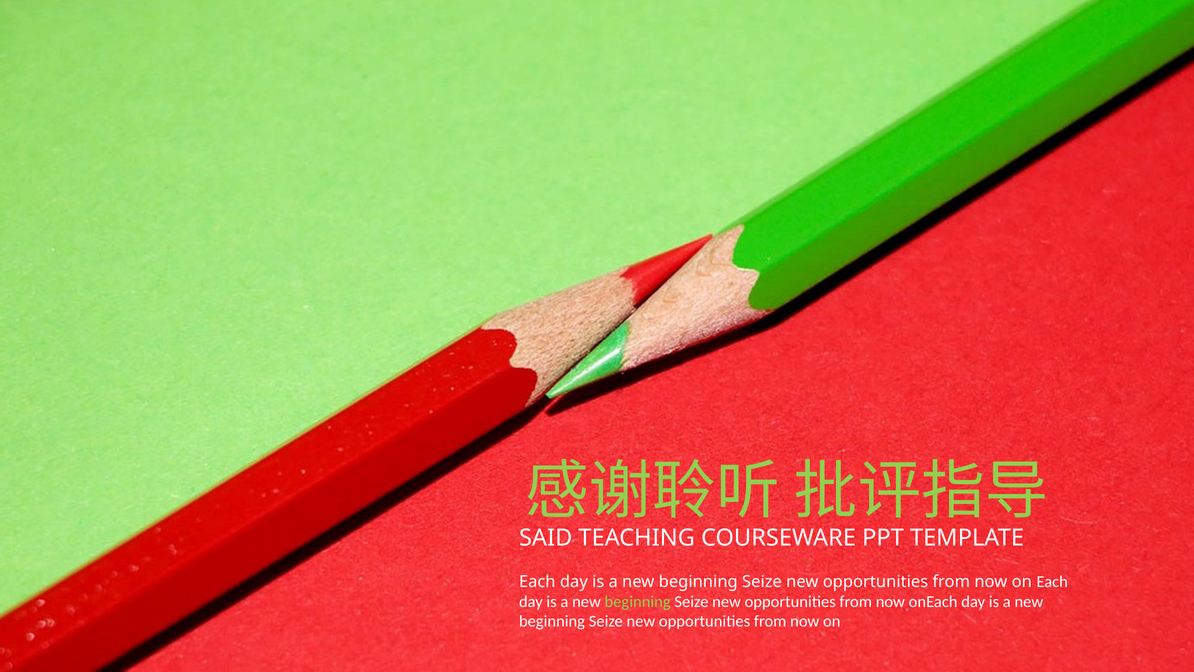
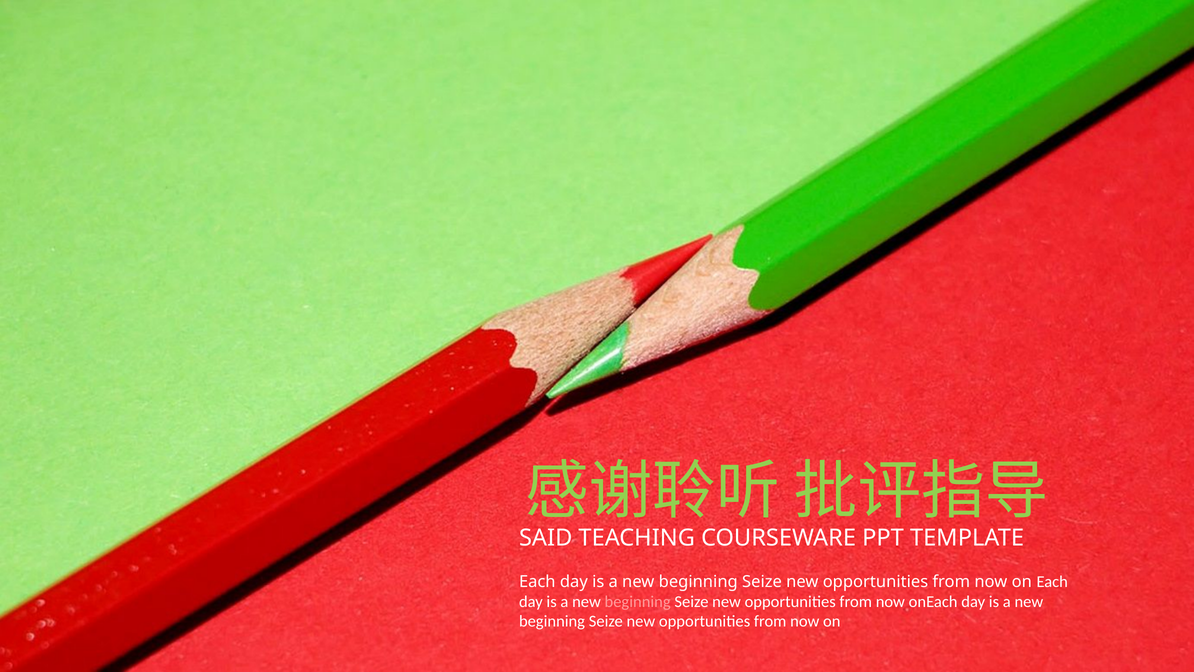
beginning colour: light green -> pink (638, 601)
